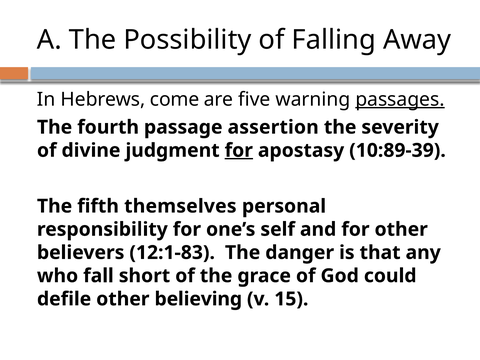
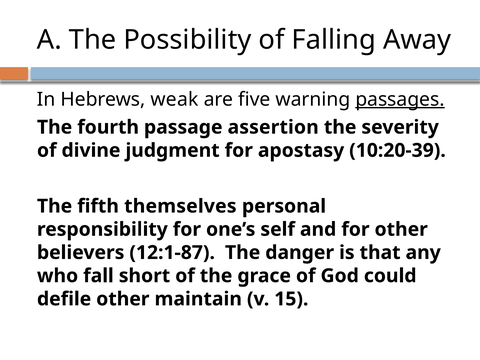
come: come -> weak (174, 99)
for underline: present -> none (239, 150)
10:89-39: 10:89-39 -> 10:20-39 (398, 150)
12:1-83: 12:1-83 -> 12:1-87 (172, 253)
believing: believing -> maintain (198, 299)
